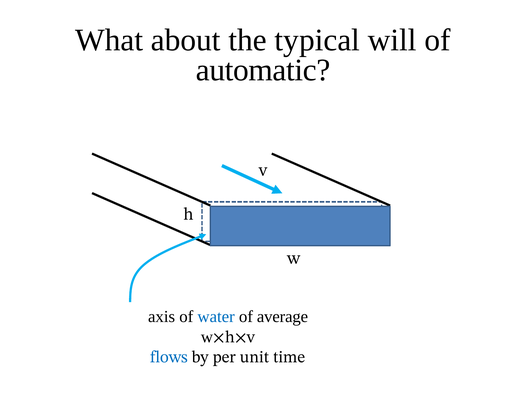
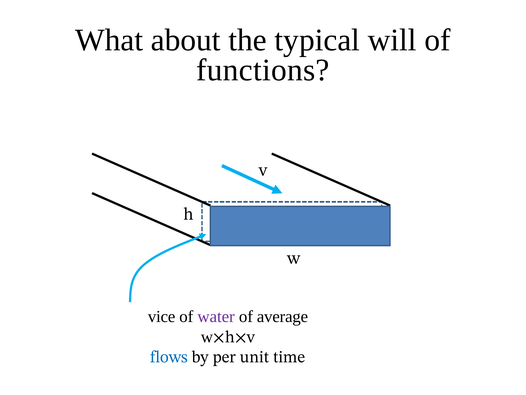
automatic: automatic -> functions (263, 70)
axis: axis -> vice (162, 316)
water colour: blue -> purple (216, 316)
